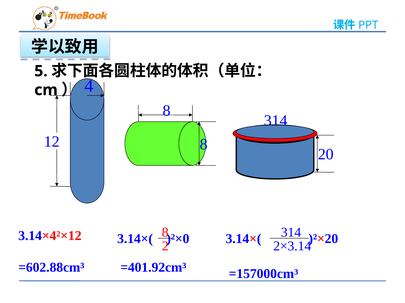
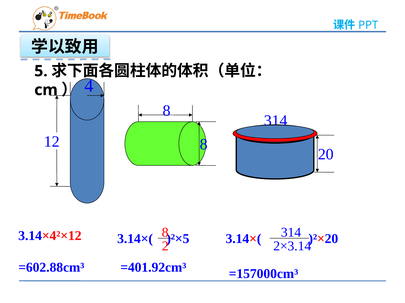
)²×0: )²×0 -> )²×5 (178, 239)
